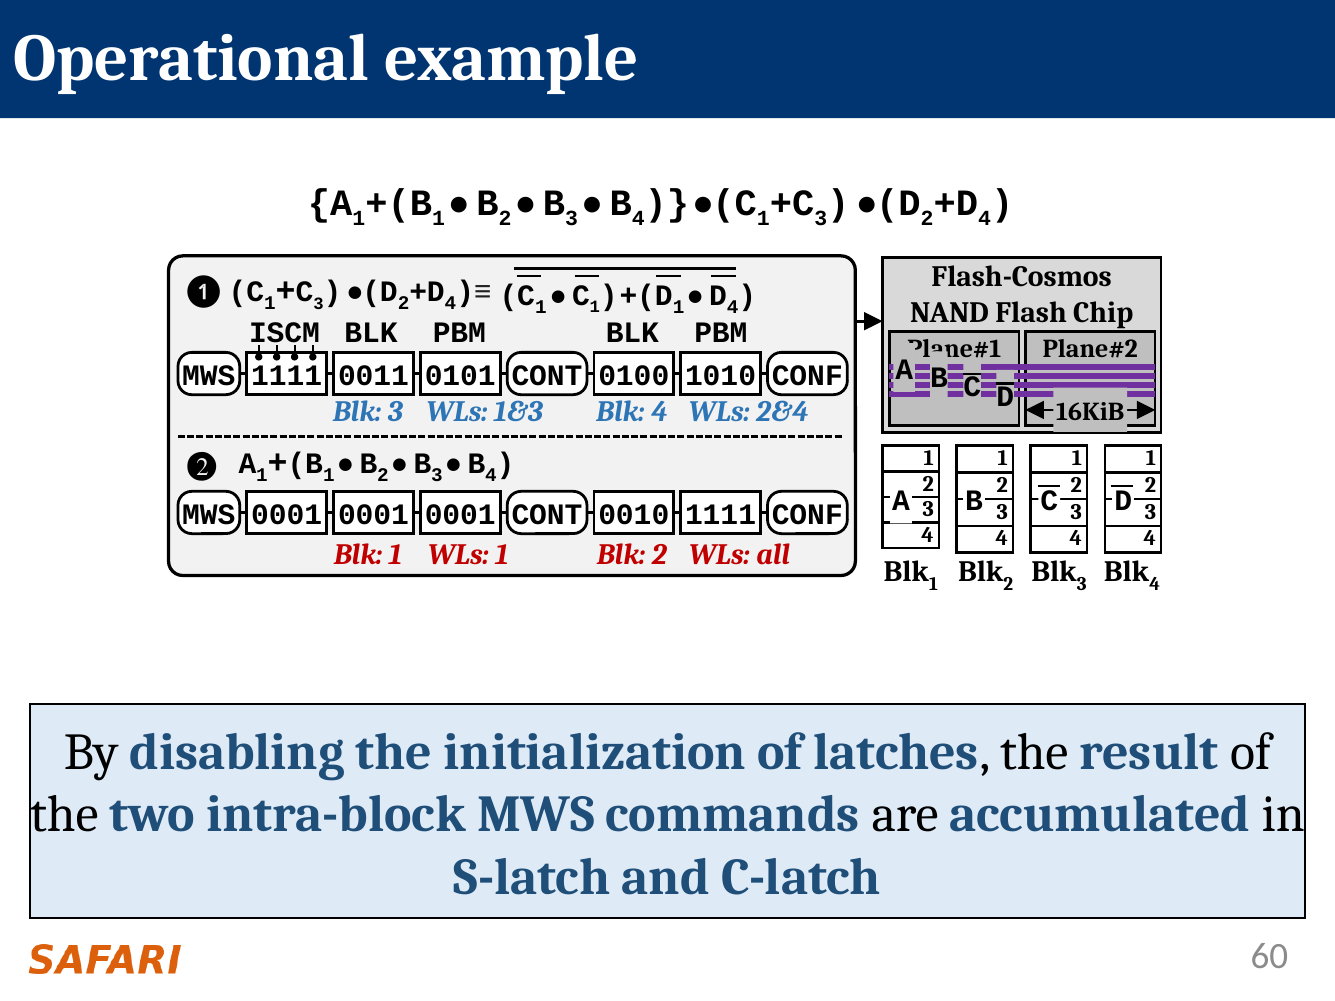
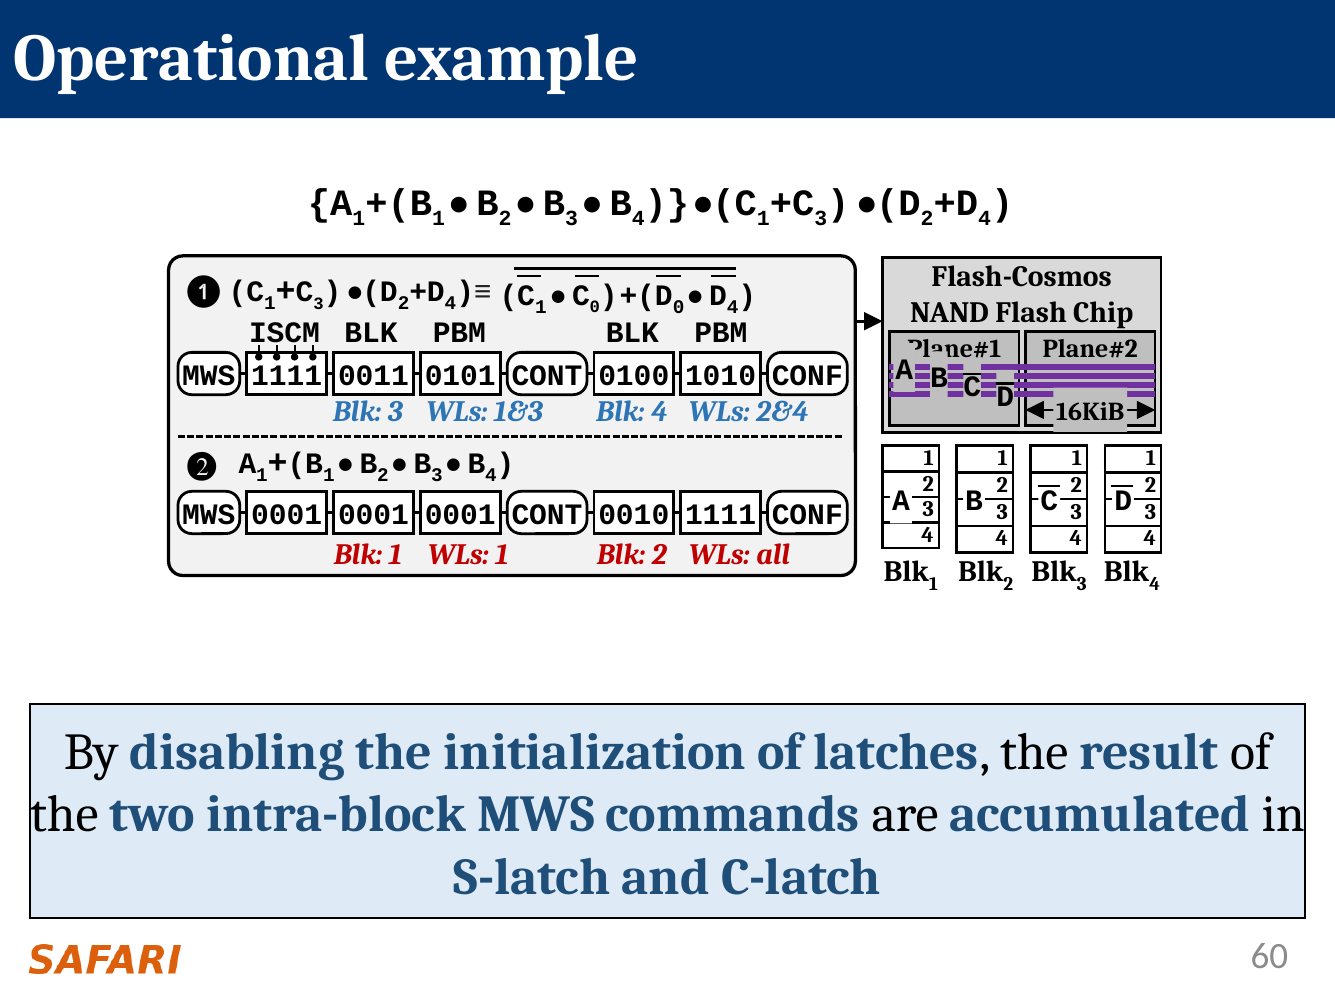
1: 1 -> 0 (595, 307)
1: 1 -> 0 (679, 308)
